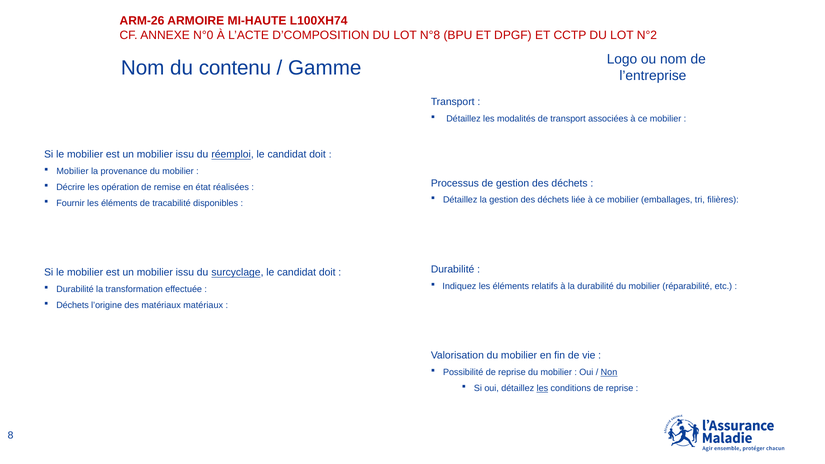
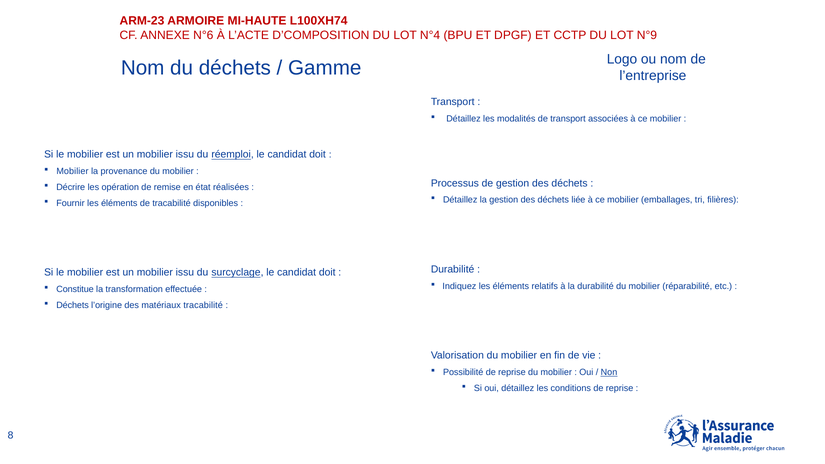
ARM-26: ARM-26 -> ARM-23 (142, 21)
N°0: N°0 -> N°6 (203, 35)
N°8: N°8 -> N°4 (430, 35)
N°2: N°2 -> N°9 (647, 35)
du contenu: contenu -> déchets (235, 68)
Durabilité: Durabilité -> Constitue (75, 289)
matériaux matériaux: matériaux -> tracabilité (203, 305)
les underline: present -> none (542, 388)
